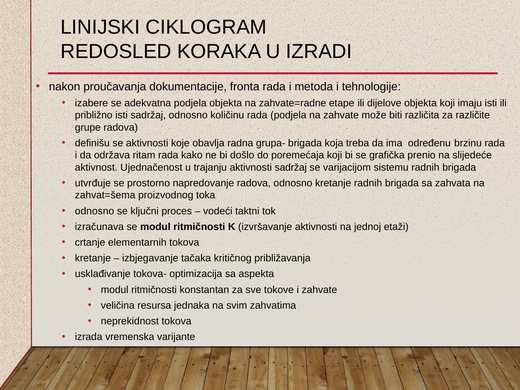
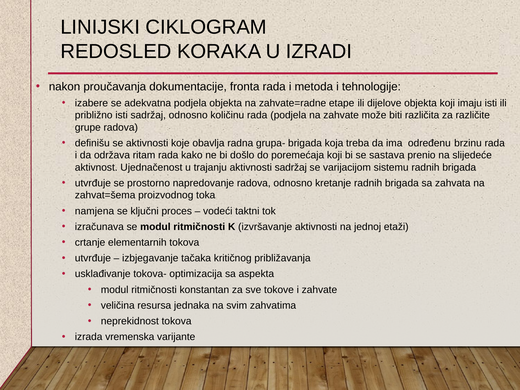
grafička: grafička -> sastava (387, 155)
odnosno: odnosno -> namjena (95, 211)
kretanje: kretanje -> utvrđuje (93, 258)
